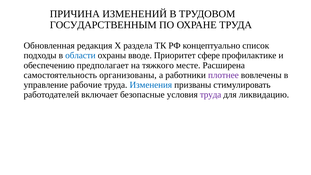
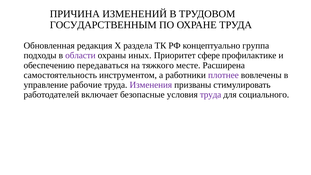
список: список -> группа (256, 46)
области colour: blue -> purple (80, 55)
вводе: вводе -> иных (140, 55)
предполагает: предполагает -> передаваться (103, 65)
организованы: организованы -> инструментом (128, 75)
Изменения colour: blue -> purple (151, 85)
ликвидацию: ликвидацию -> социального (264, 95)
